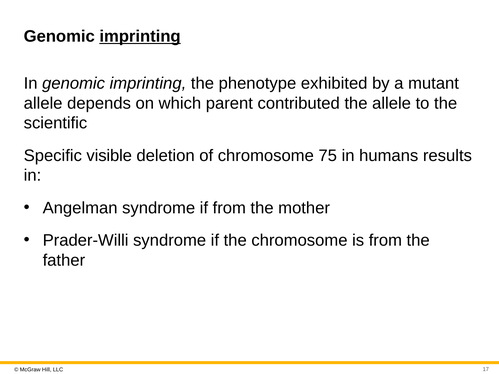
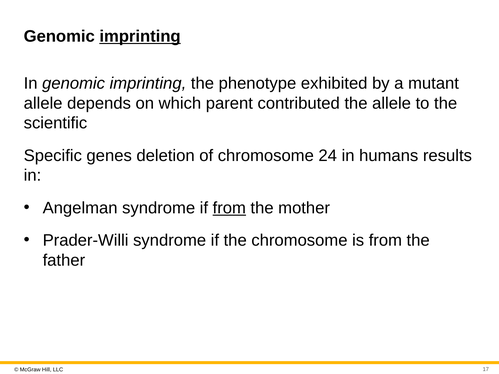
visible: visible -> genes (109, 156)
75: 75 -> 24 (328, 156)
from underline: none -> present (229, 208)
